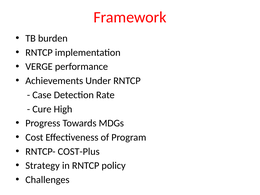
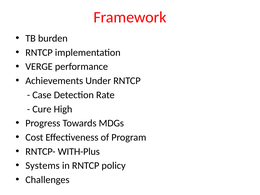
COST-Plus: COST-Plus -> WITH-Plus (79, 151)
Strategy: Strategy -> Systems (43, 166)
